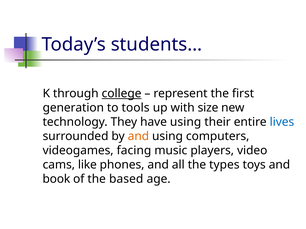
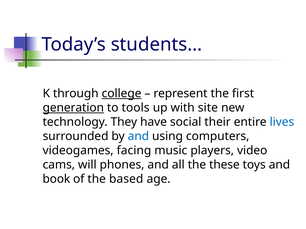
generation underline: none -> present (73, 108)
size: size -> site (208, 108)
have using: using -> social (186, 122)
and colour: orange -> blue (138, 137)
like: like -> will (87, 165)
types: types -> these (224, 165)
